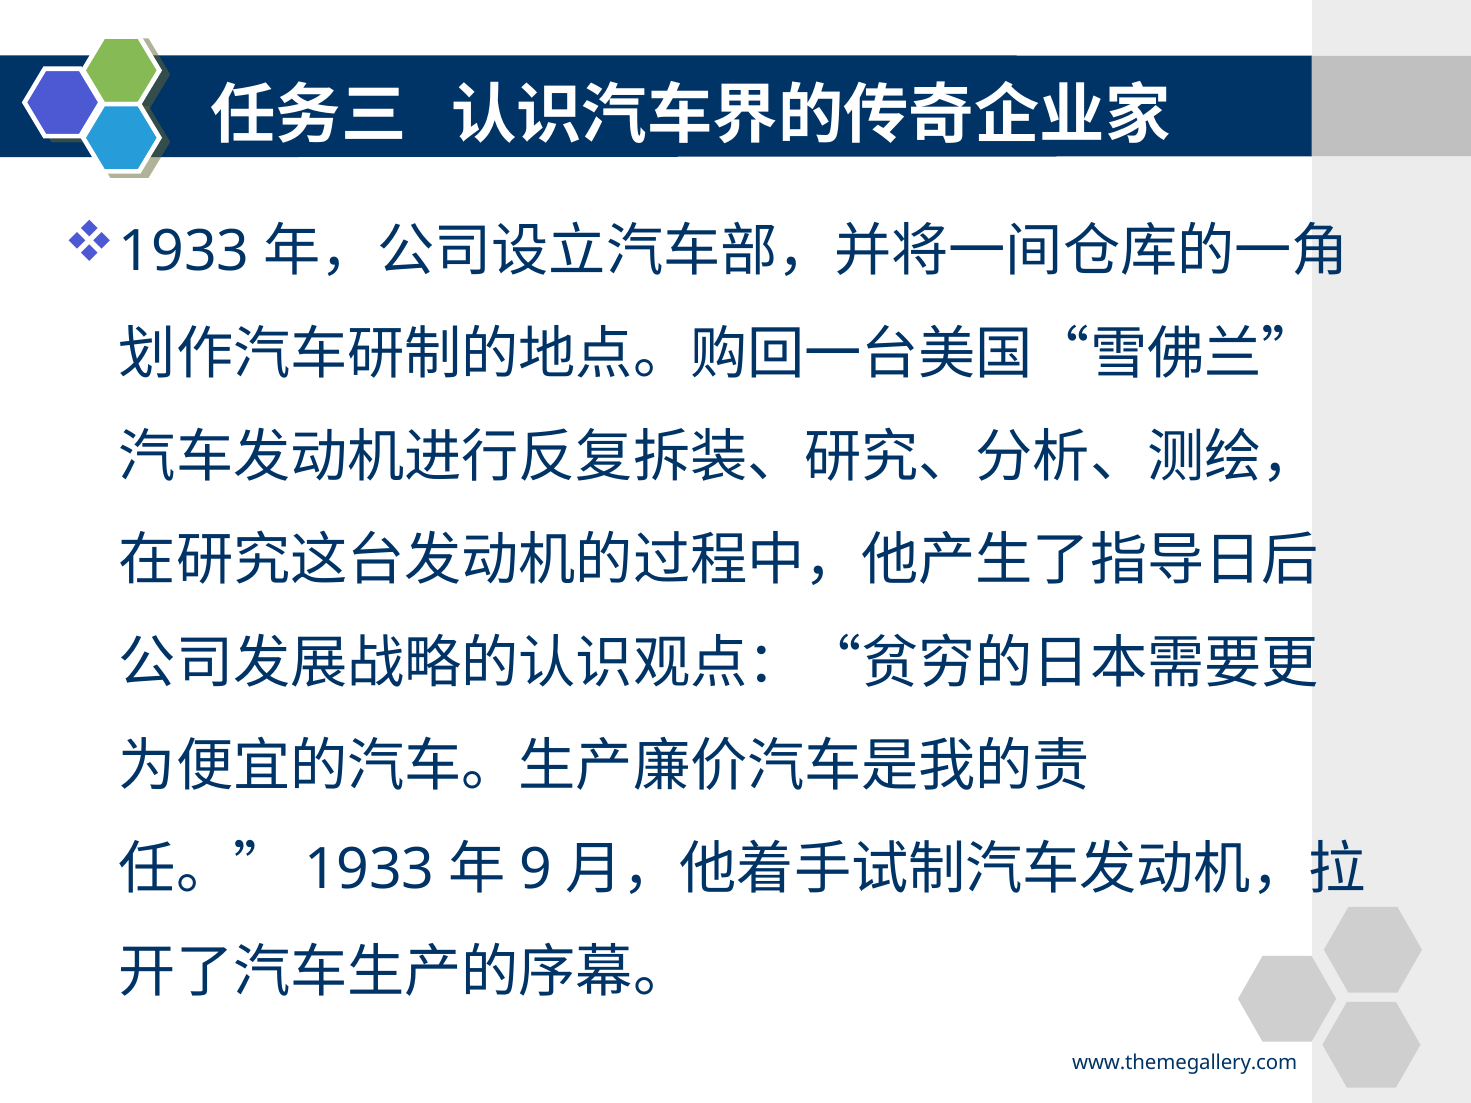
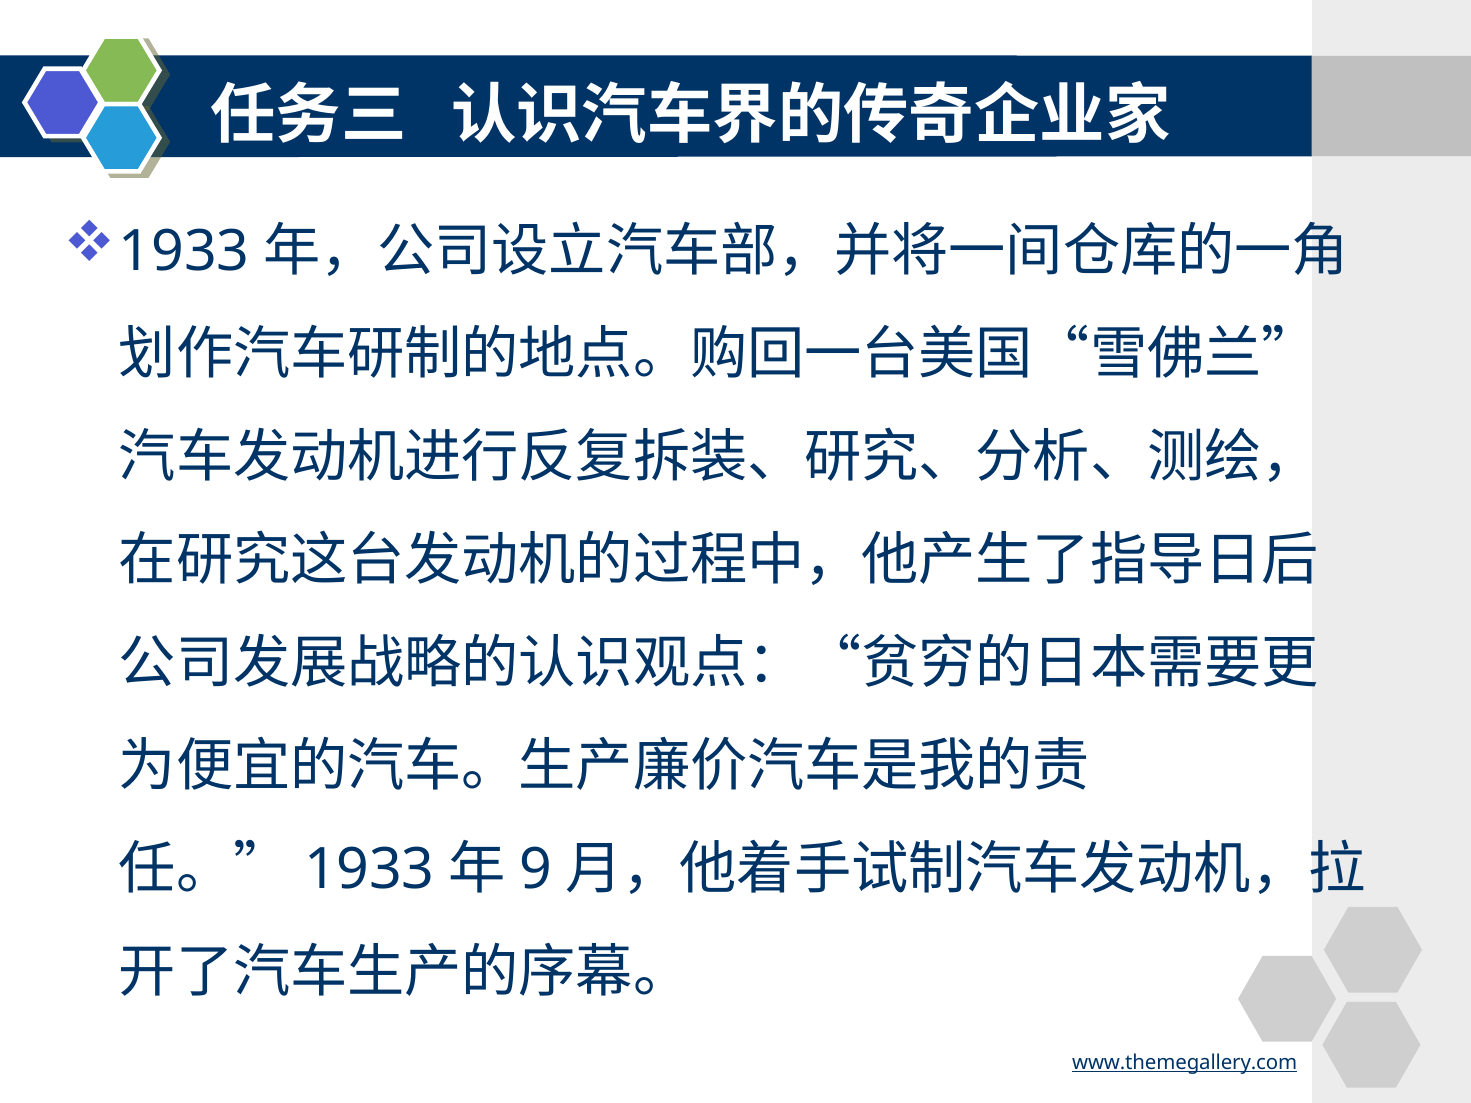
www.themegallery.com underline: none -> present (1185, 1063)
